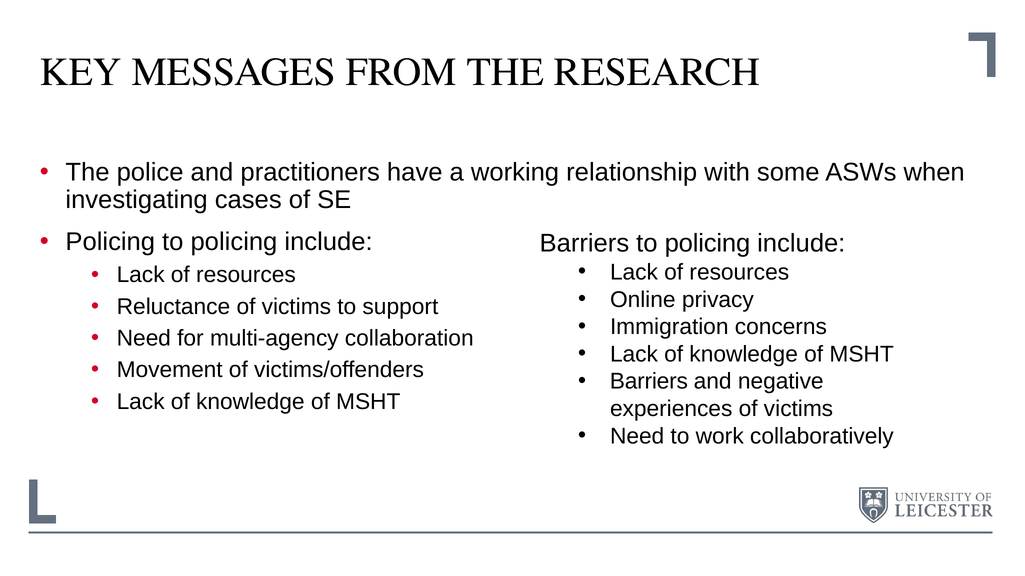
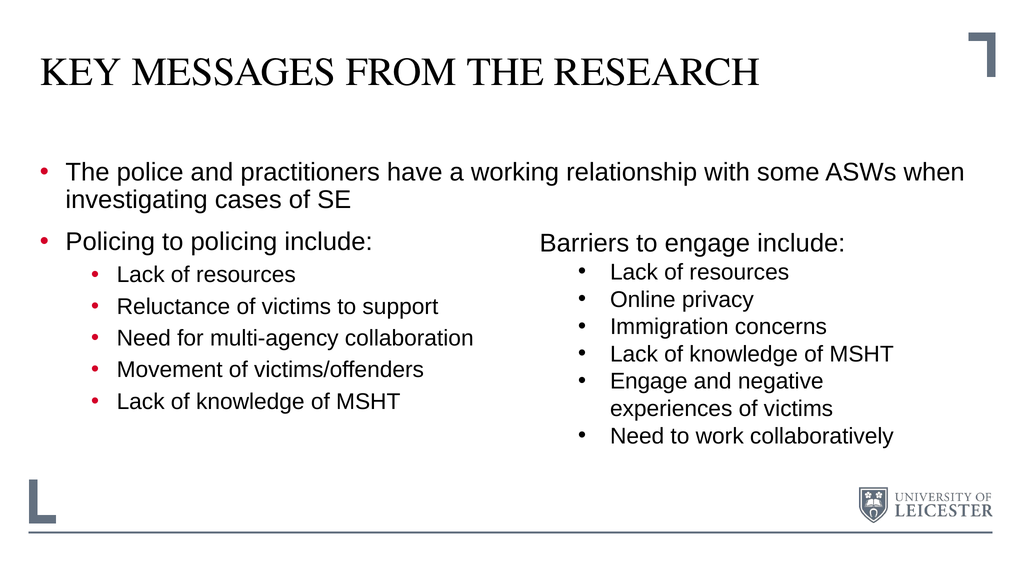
Barriers to policing: policing -> engage (707, 244)
Barriers: Barriers -> Engage (649, 382)
